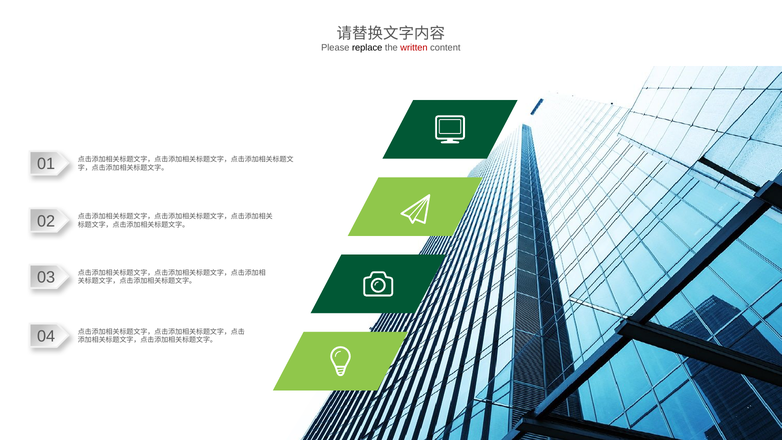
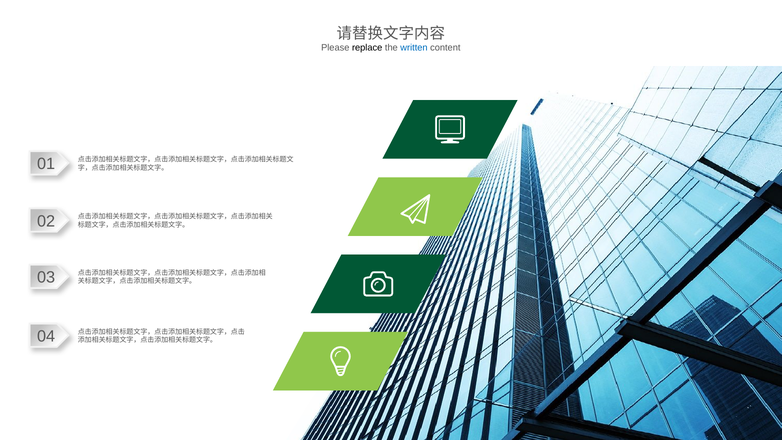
written colour: red -> blue (414, 48)
